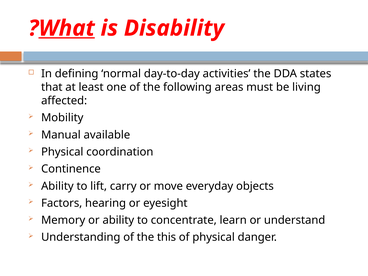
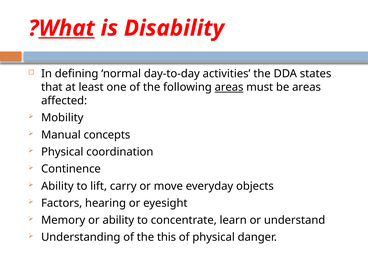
areas underline: none -> present (229, 87)
be living: living -> areas (307, 87)
available: available -> concepts (107, 135)
